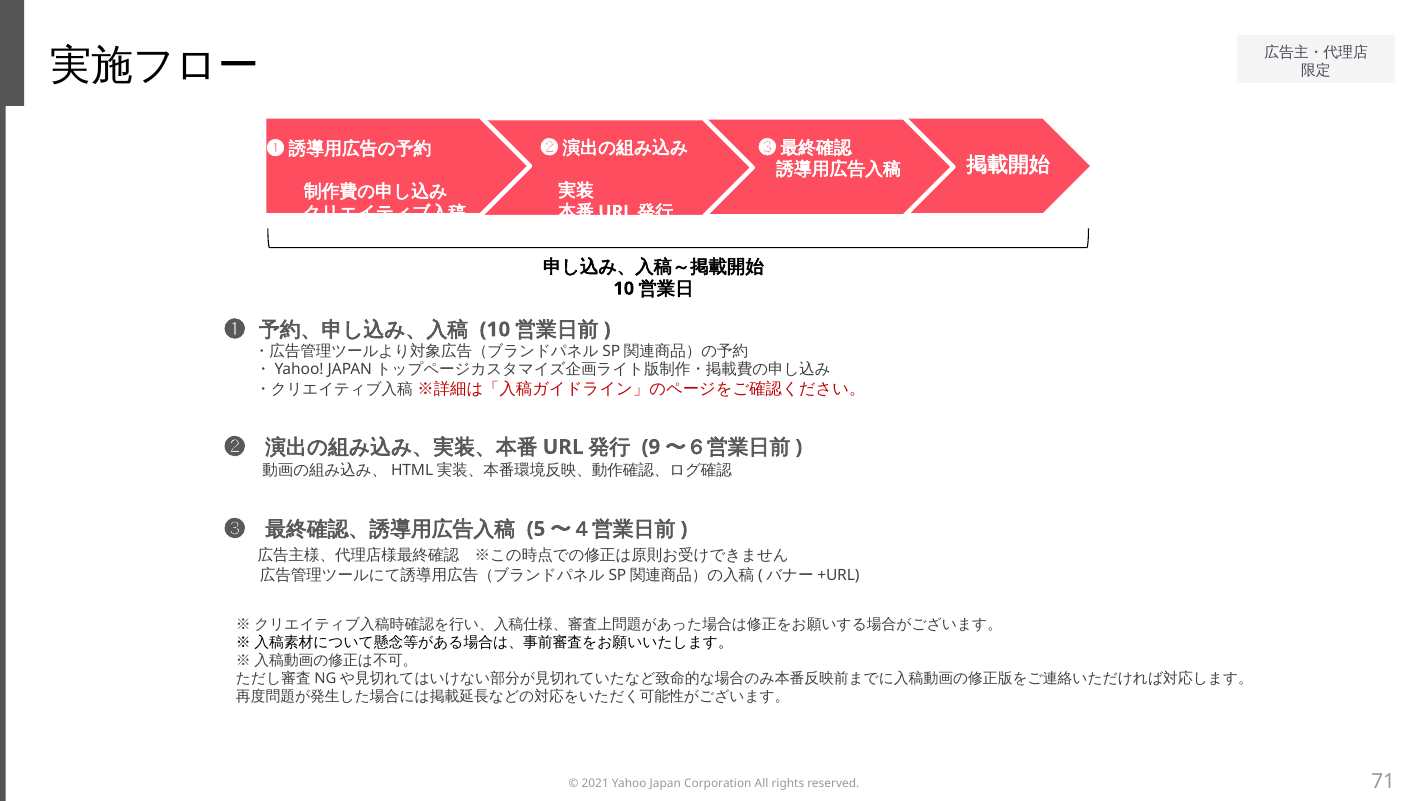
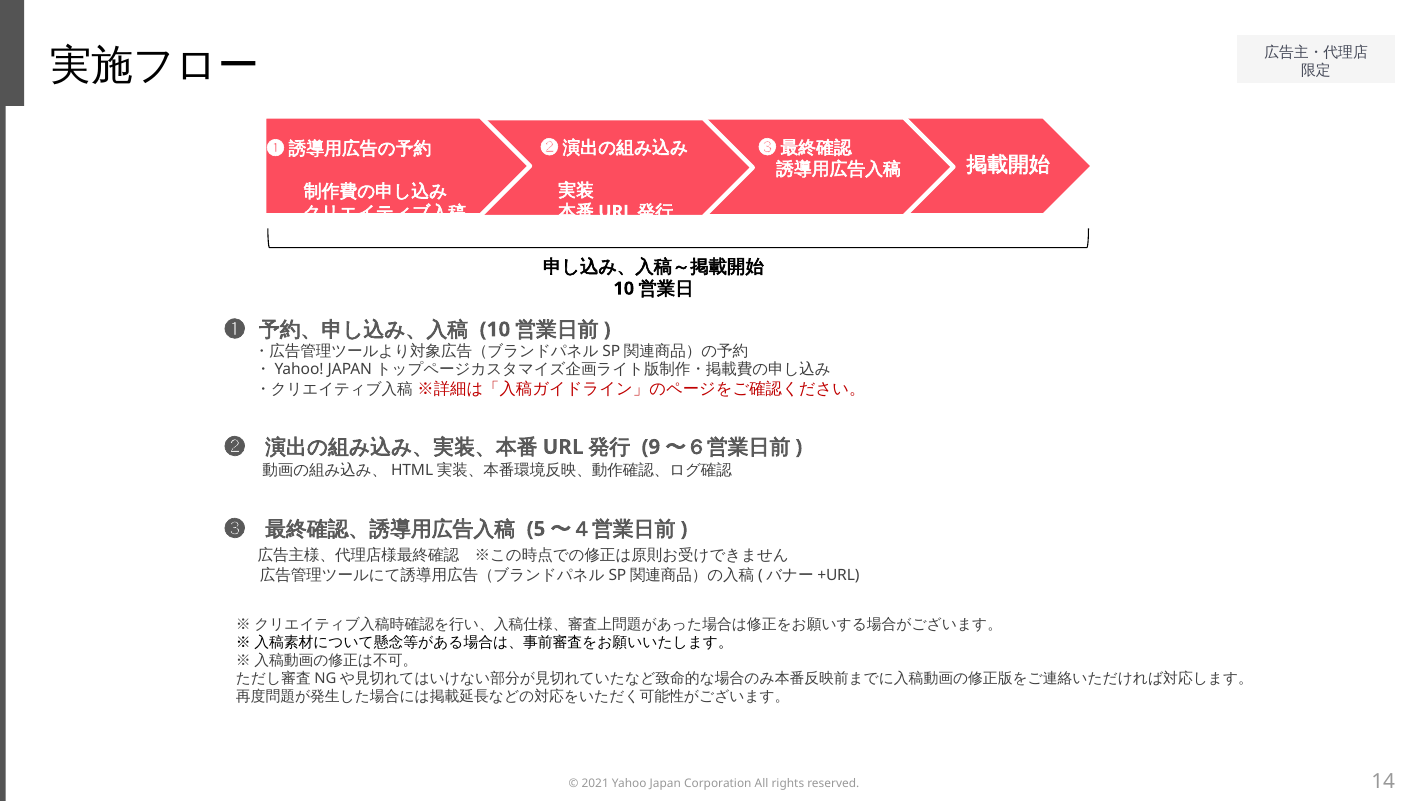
71: 71 -> 14 (1383, 782)
